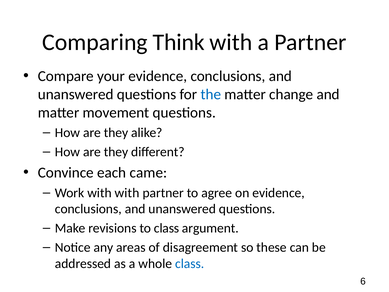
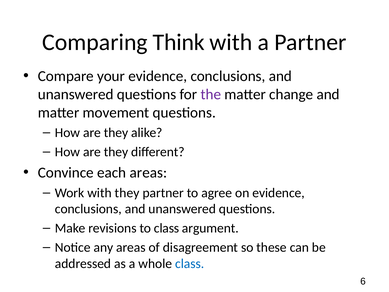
the colour: blue -> purple (211, 94)
each came: came -> areas (148, 173)
with with: with -> they (127, 193)
